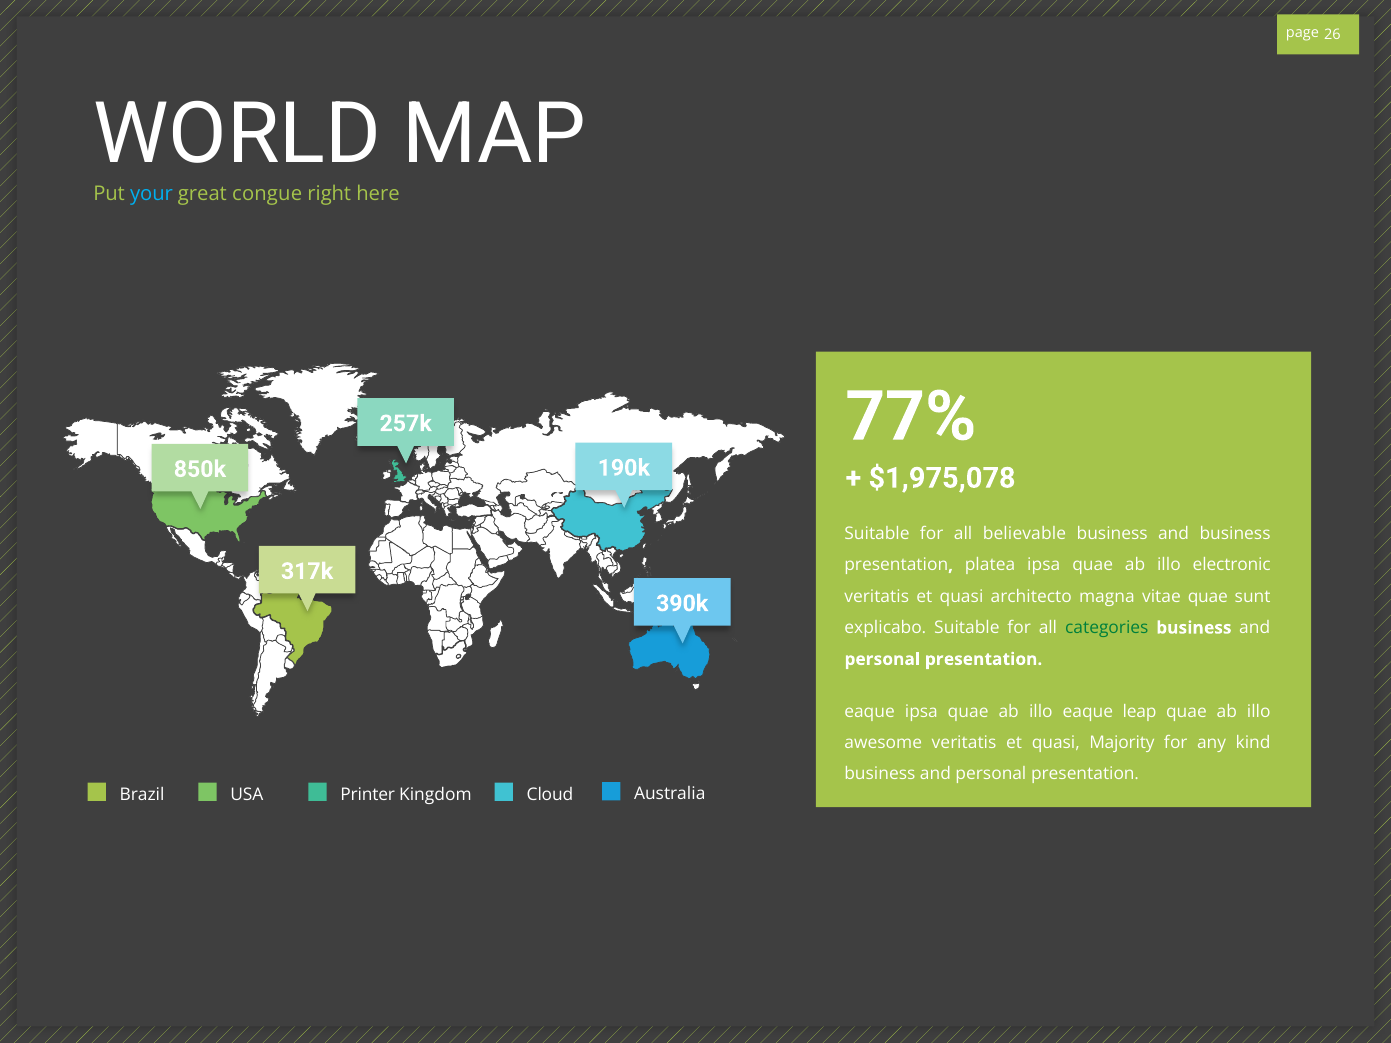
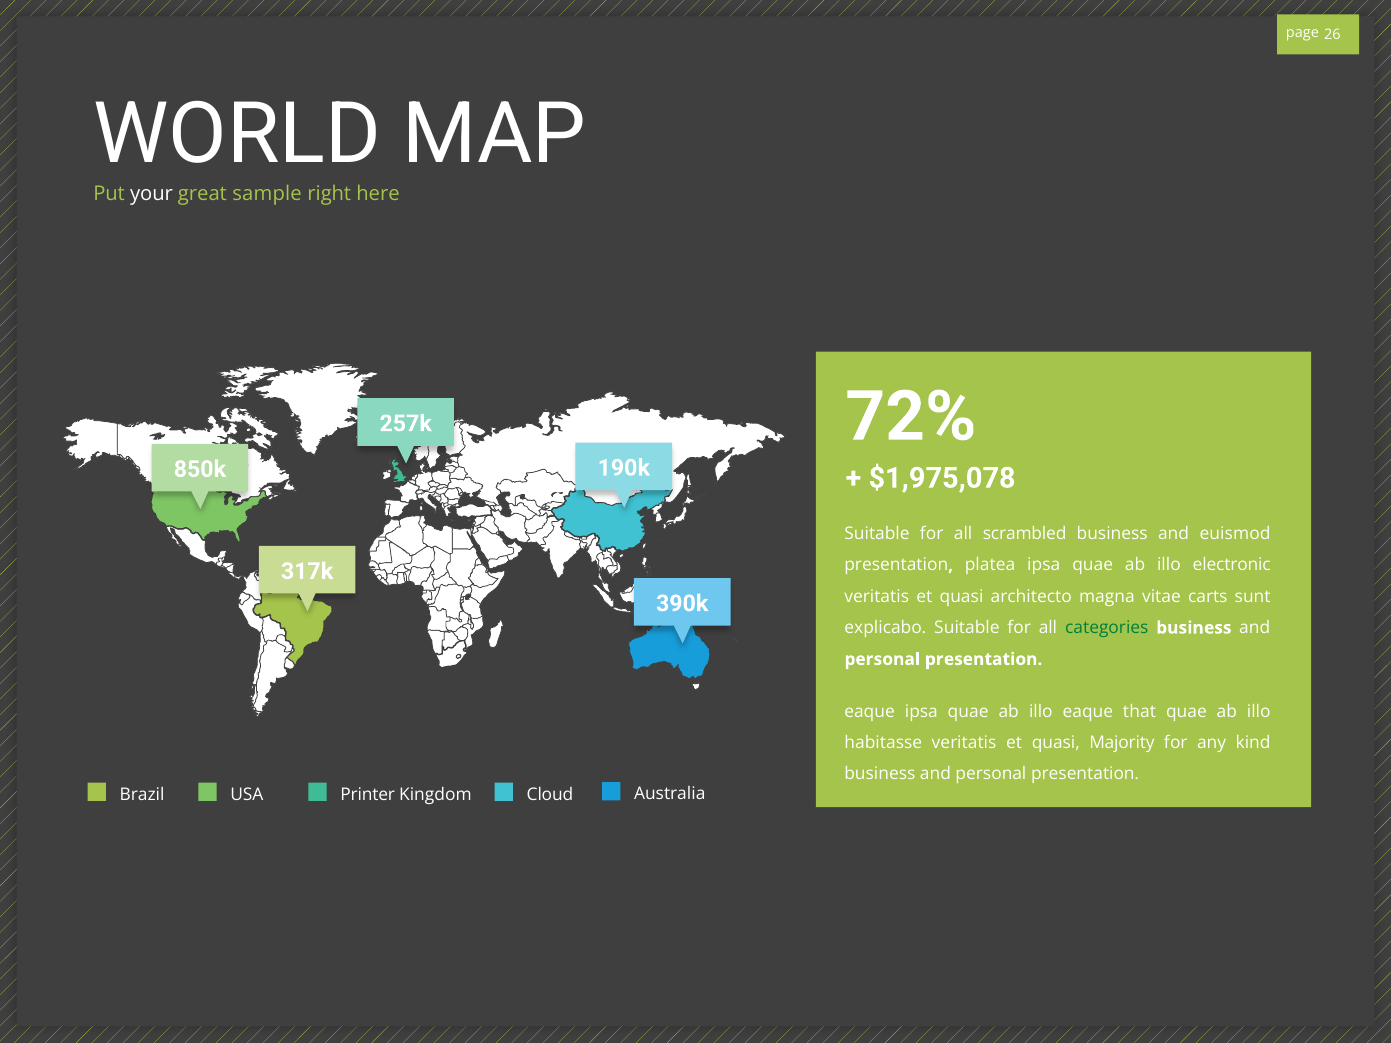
your colour: light blue -> white (152, 194)
congue: congue -> sample (267, 194)
77%: 77% -> 72% (911, 417)
believable: believable -> scrambled (1025, 534)
and business: business -> euismod (1235, 534)
vitae quae: quae -> carts (1208, 597)
leap: leap -> that (1139, 712)
awesome: awesome -> habitasse (883, 743)
